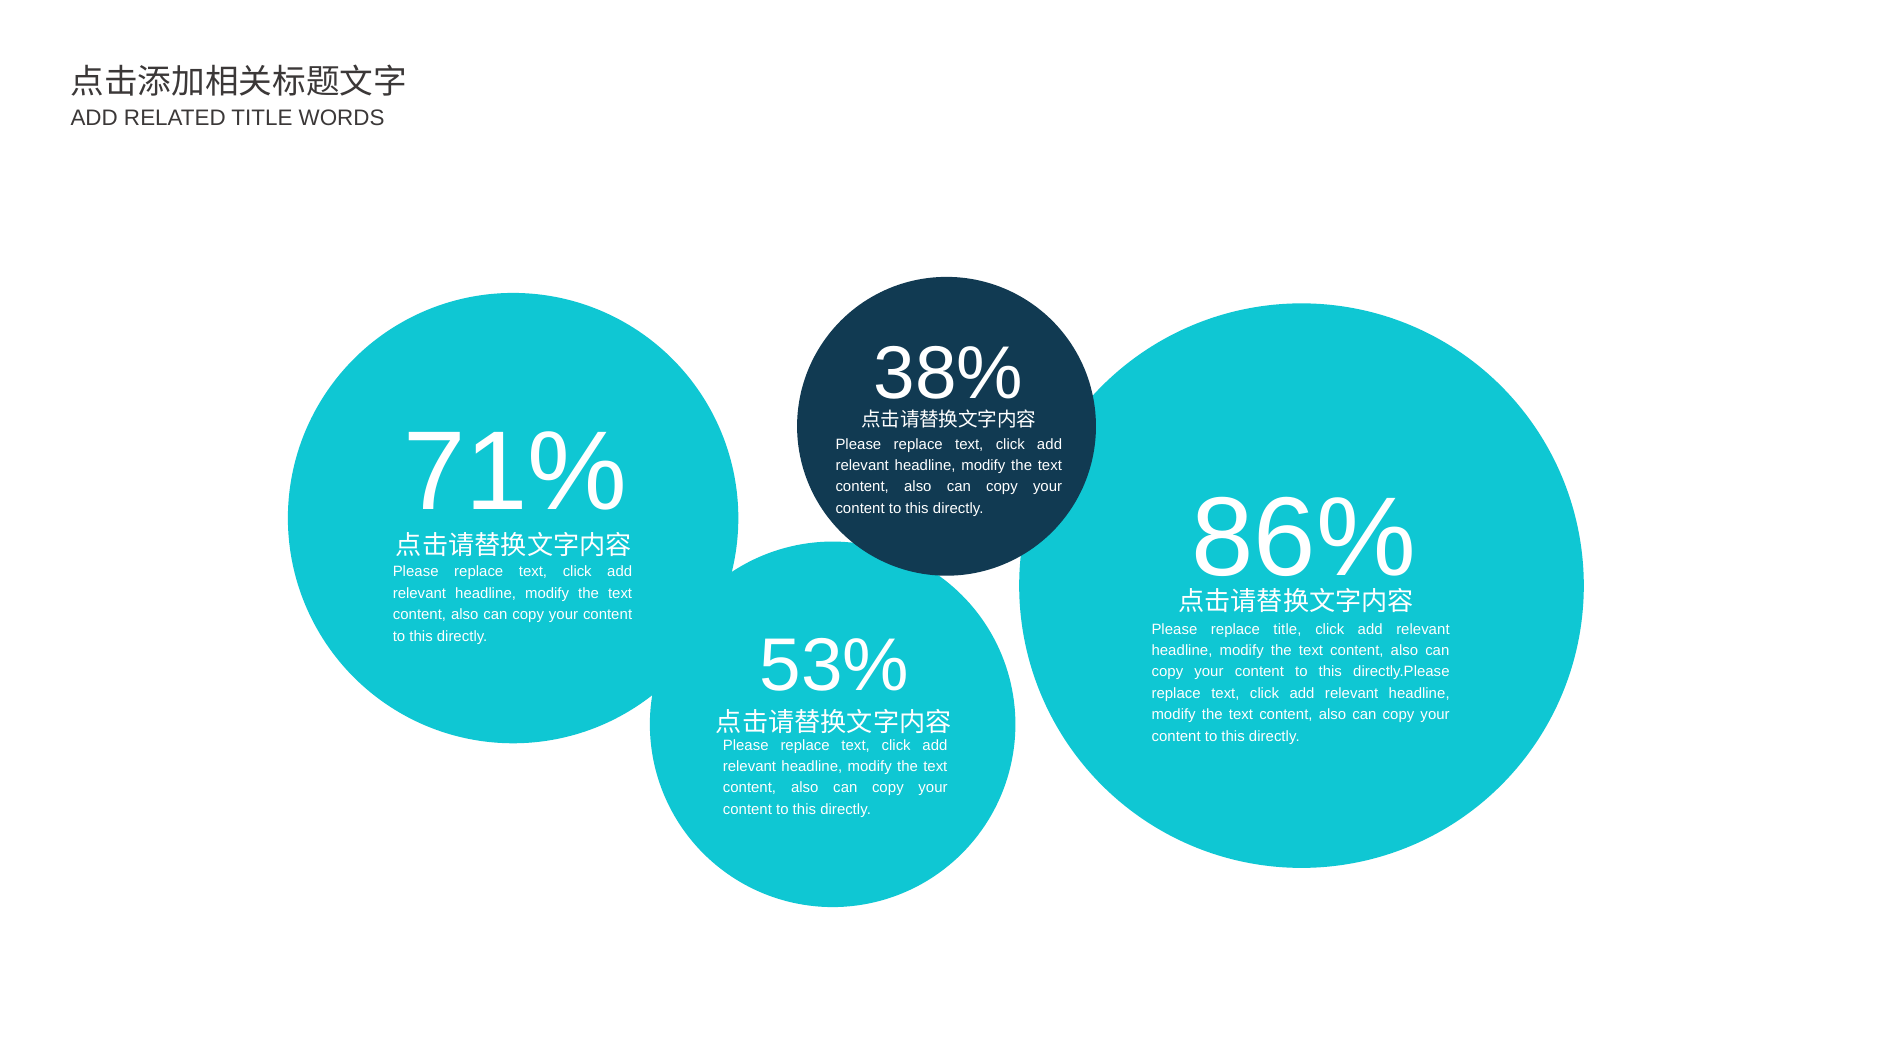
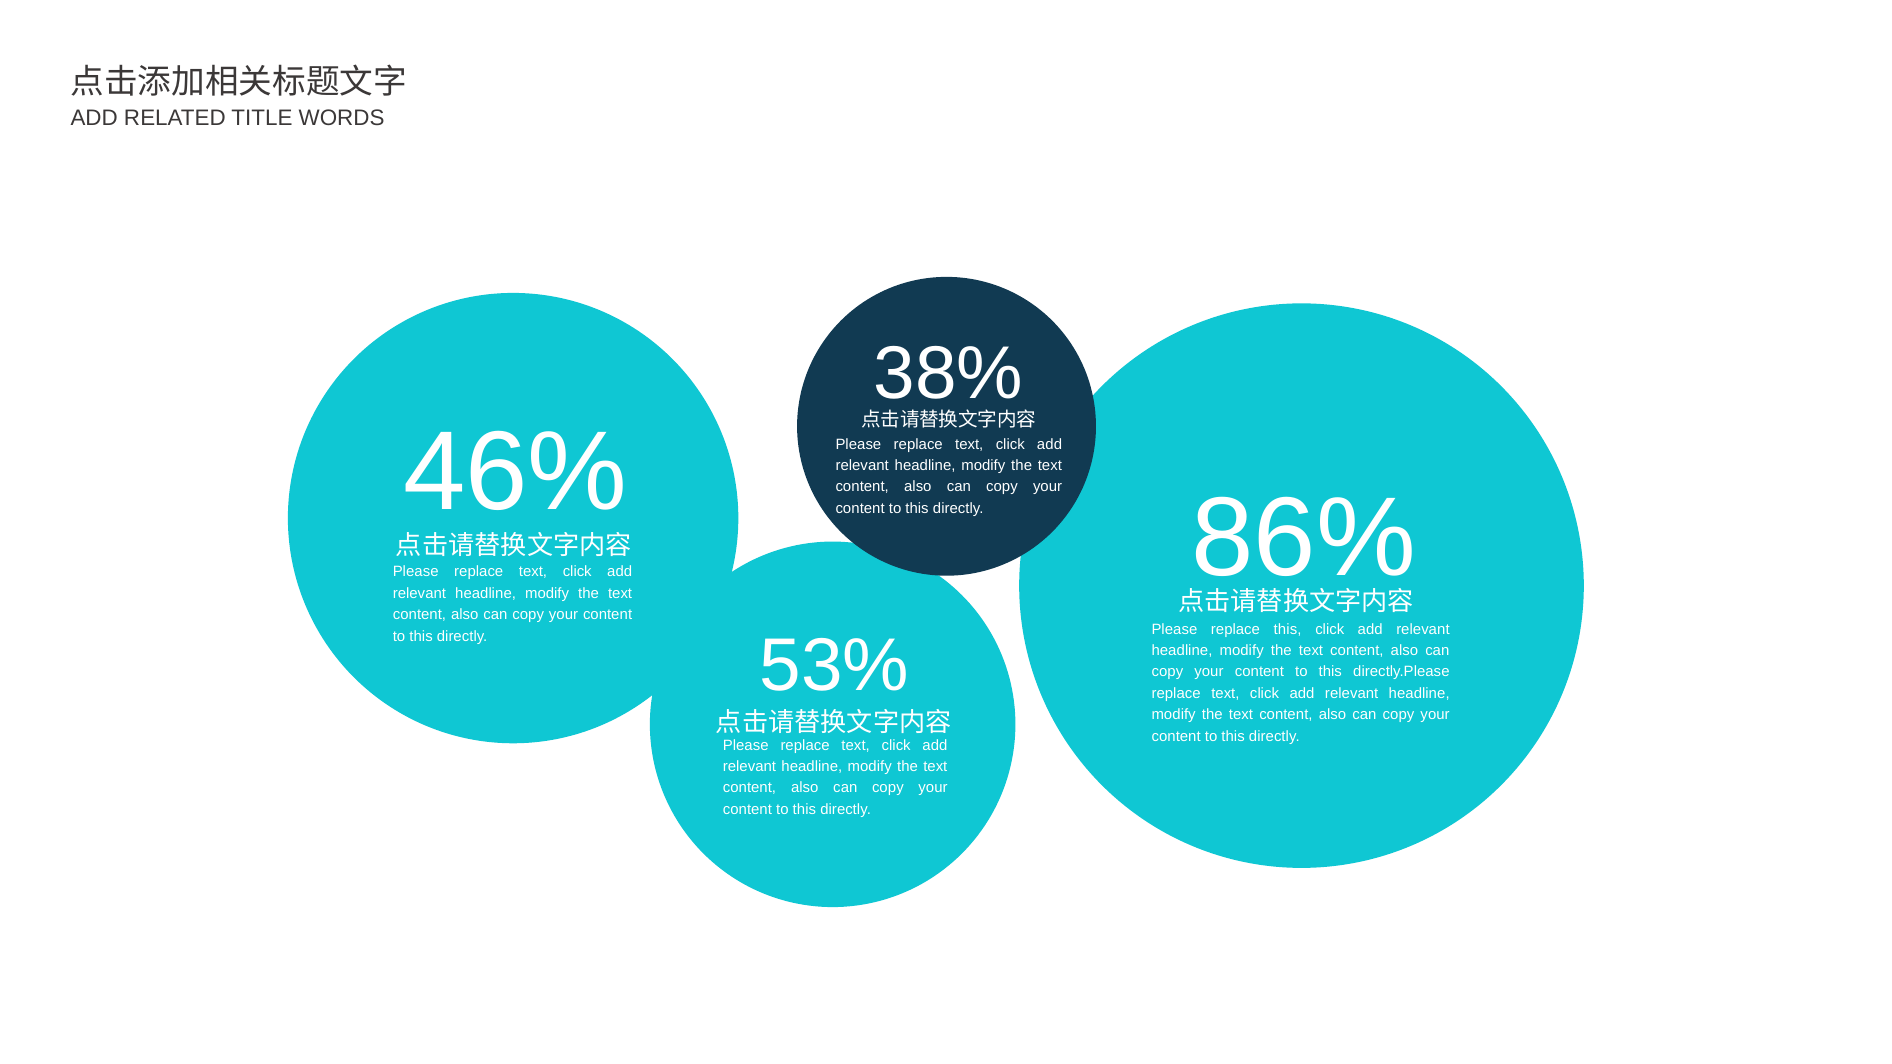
71%: 71% -> 46% (515, 472)
replace title: title -> this (1288, 629)
